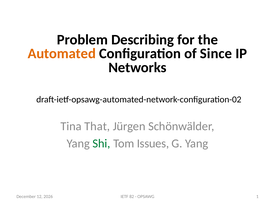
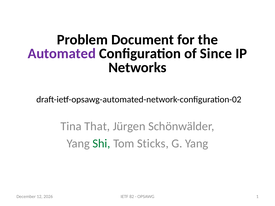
Describing: Describing -> Document (143, 40)
Automated colour: orange -> purple (62, 54)
Issues: Issues -> Sticks (153, 144)
